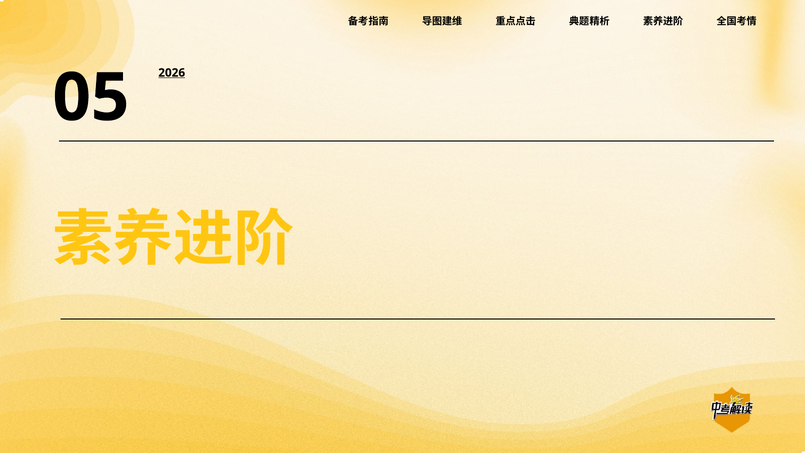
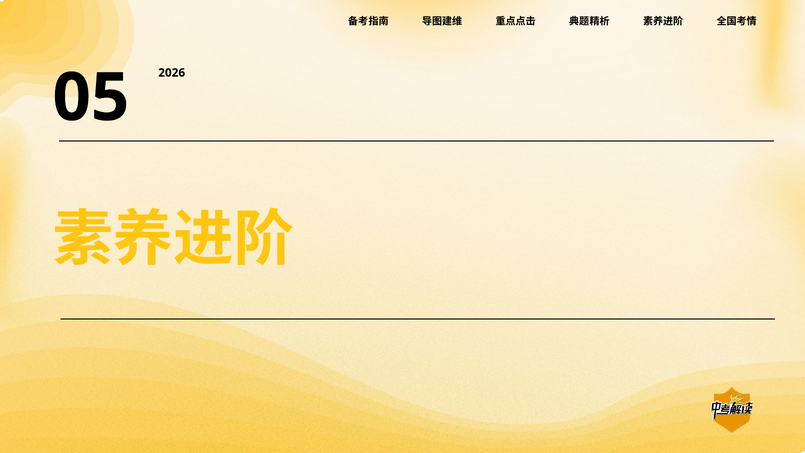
2026 underline: present -> none (172, 73)
